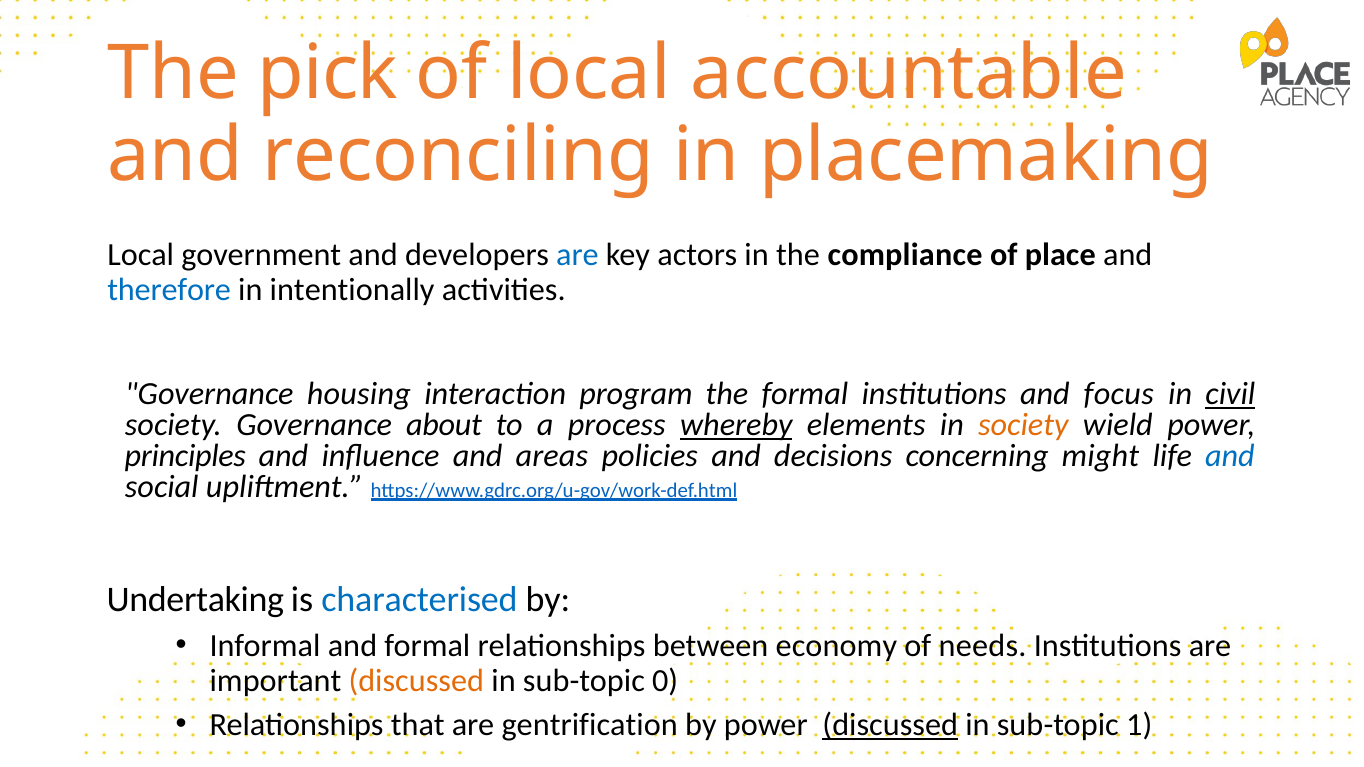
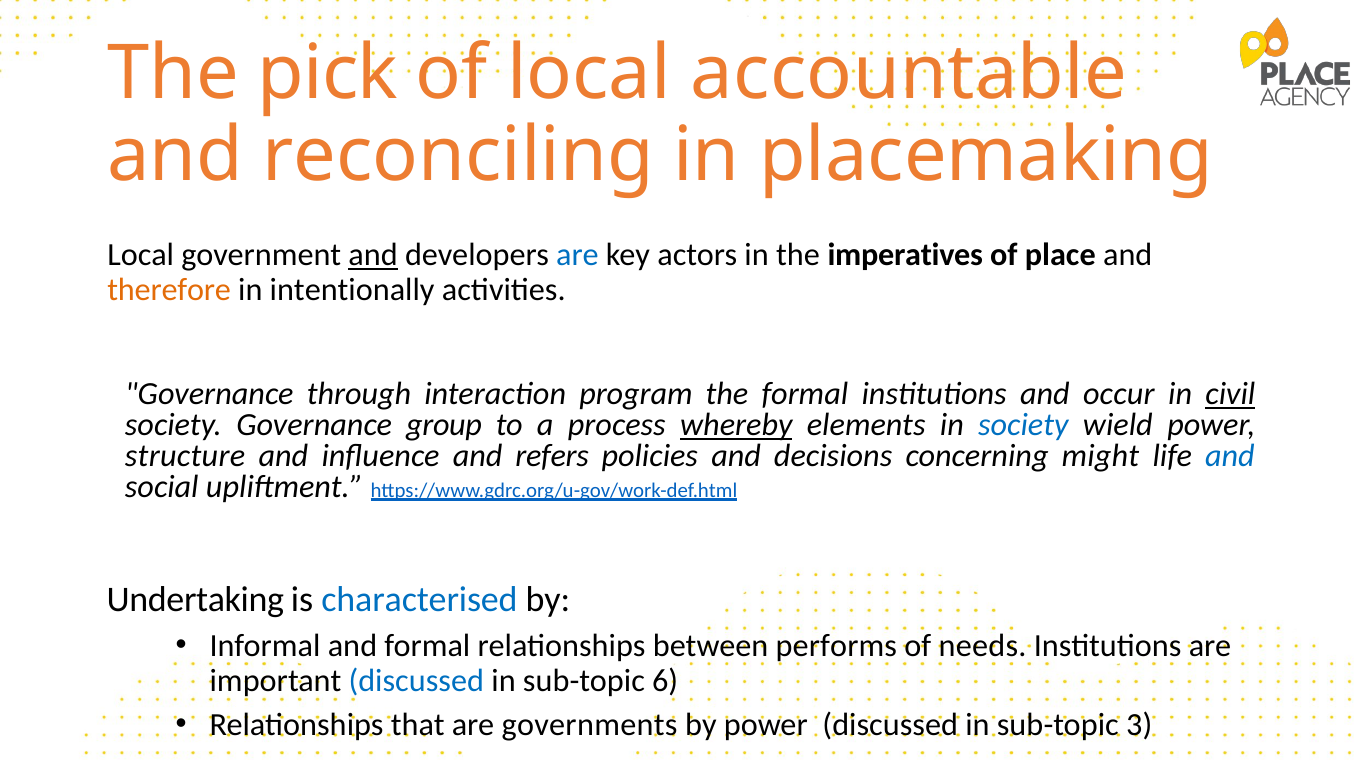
and underline: none -> present (373, 255)
compliance: compliance -> imperatives (905, 255)
therefore colour: blue -> orange (169, 290)
housing: housing -> through (359, 394)
focus: focus -> occur (1119, 394)
about: about -> group (444, 425)
society colour: orange -> blue (1023, 425)
principles: principles -> structure (185, 456)
areas: areas -> refers (552, 456)
economy: economy -> performs (836, 646)
discussed colour: orange -> blue (416, 681)
0: 0 -> 6 (665, 681)
gentrification: gentrification -> governments (590, 725)
discussed underline: present -> none (890, 725)
1: 1 -> 3 (1139, 725)
